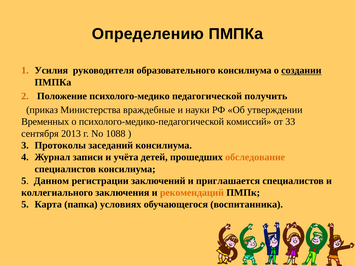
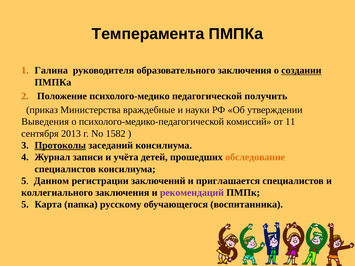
Определению: Определению -> Темперамента (148, 34)
Усилия: Усилия -> Галина (51, 71)
образовательного консилиума: консилиума -> заключения (245, 71)
Временных: Временных -> Выведения (45, 122)
33: 33 -> 11 (290, 122)
1088: 1088 -> 1582 (116, 134)
Протоколы underline: none -> present (60, 145)
рекомендаций colour: orange -> purple (192, 193)
условиях: условиях -> русскому (121, 205)
